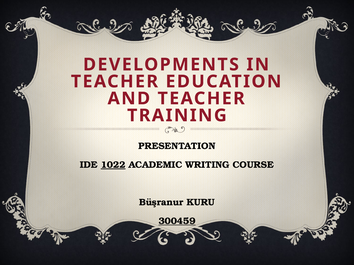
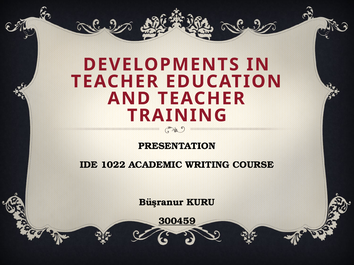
1022 underline: present -> none (113, 165)
